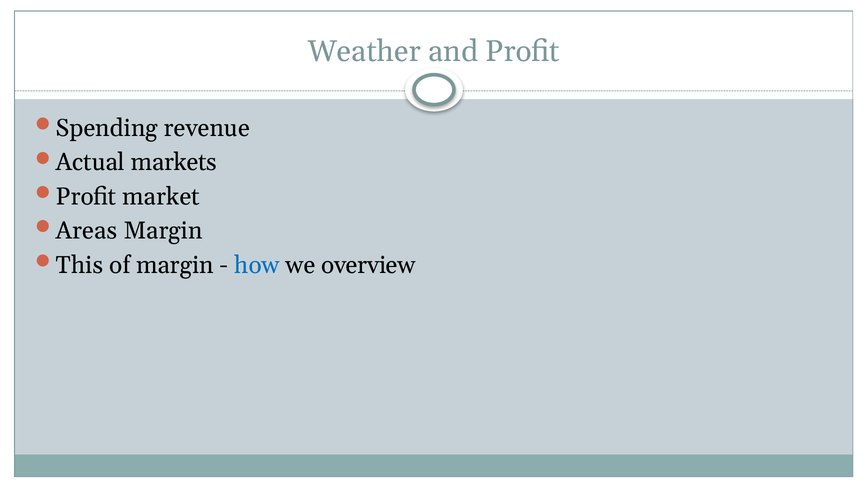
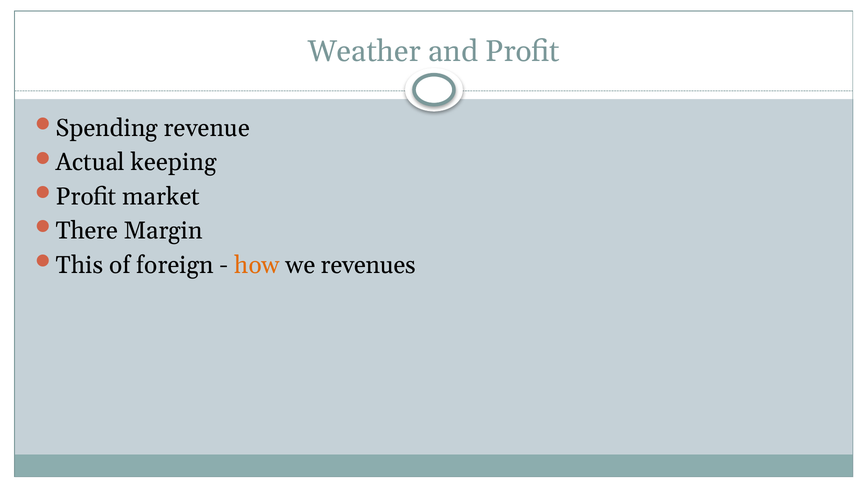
markets: markets -> keeping (174, 163)
Areas: Areas -> There (87, 231)
of margin: margin -> foreign (175, 265)
how colour: blue -> orange (257, 265)
overview: overview -> revenues (368, 265)
